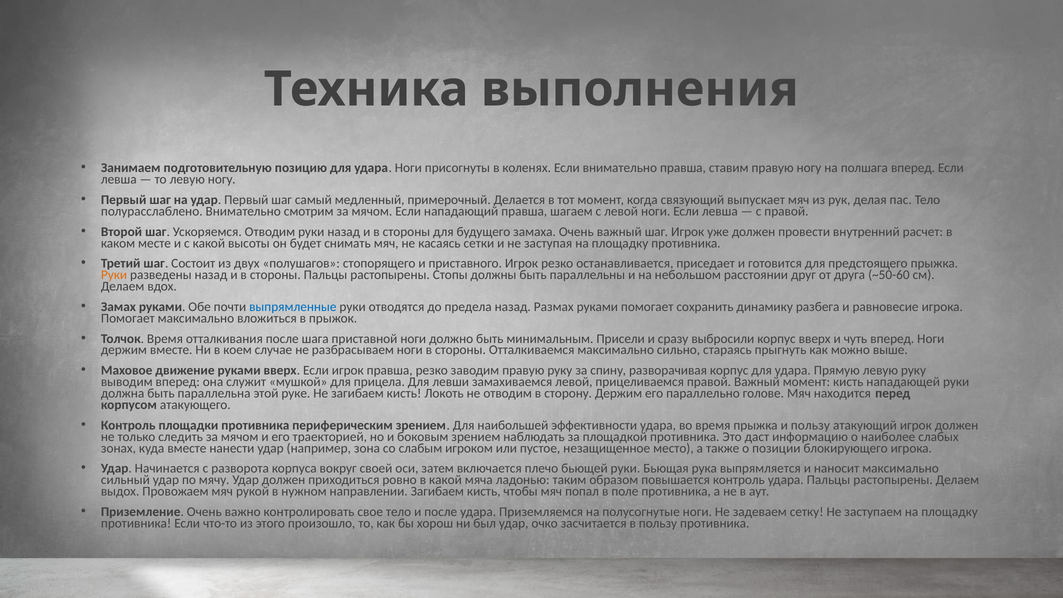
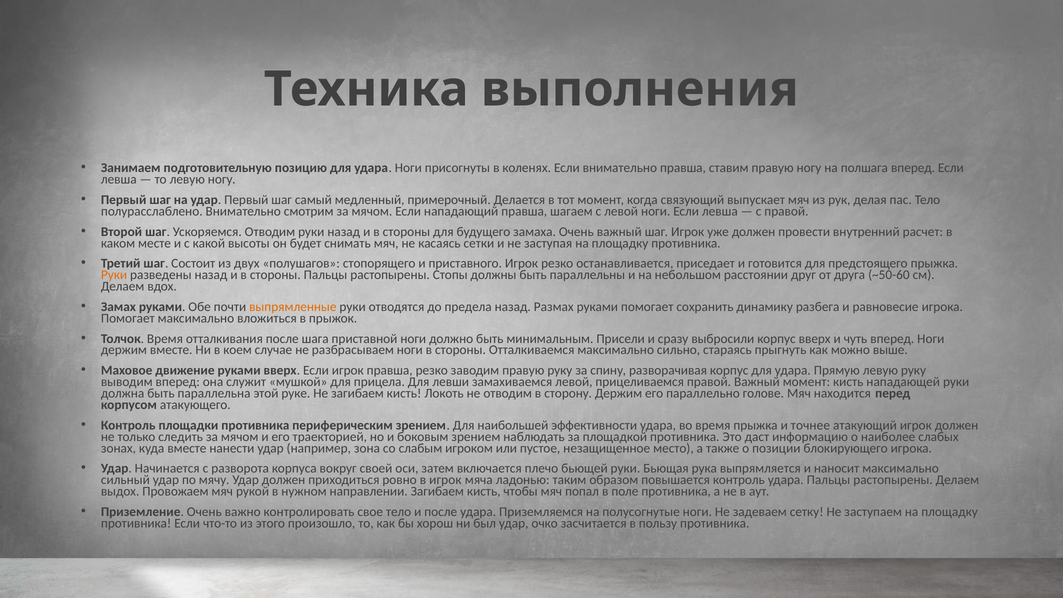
выпрямленные colour: blue -> orange (293, 307)
и пользу: пользу -> точнее (810, 425)
в какой: какой -> игрок (445, 480)
